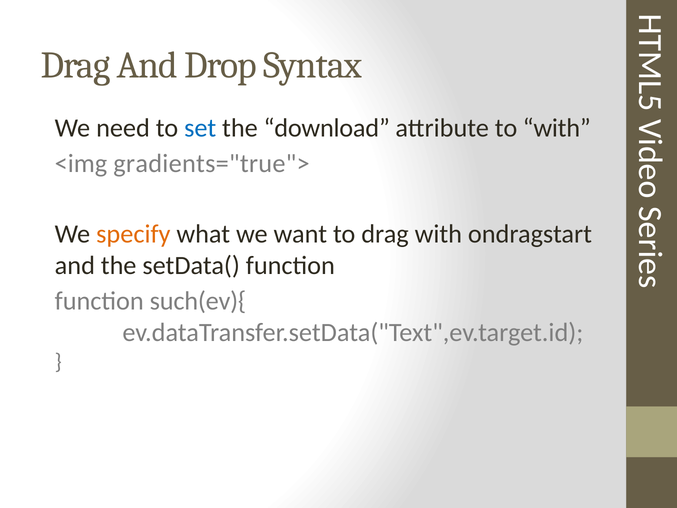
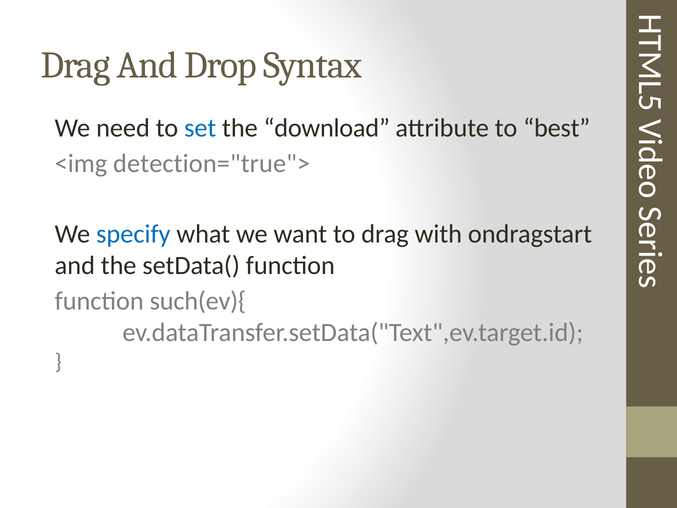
to with: with -> best (557, 128)
gradients="true">: gradients="true"> -> detection="true"> (212, 163)
specify colour: orange -> blue (133, 234)
